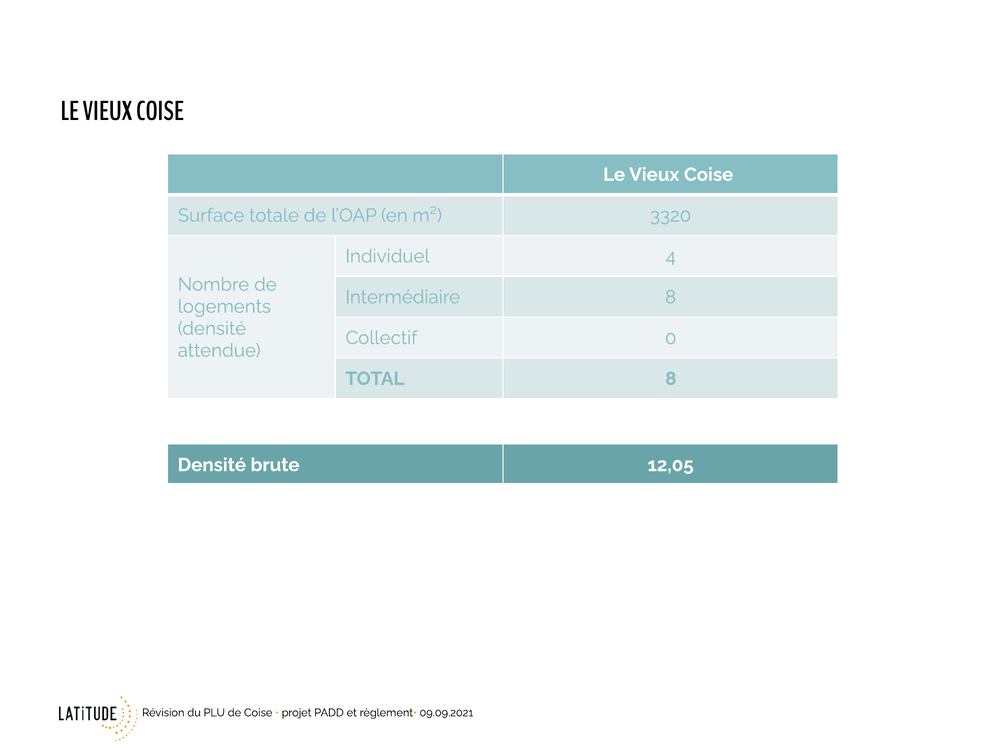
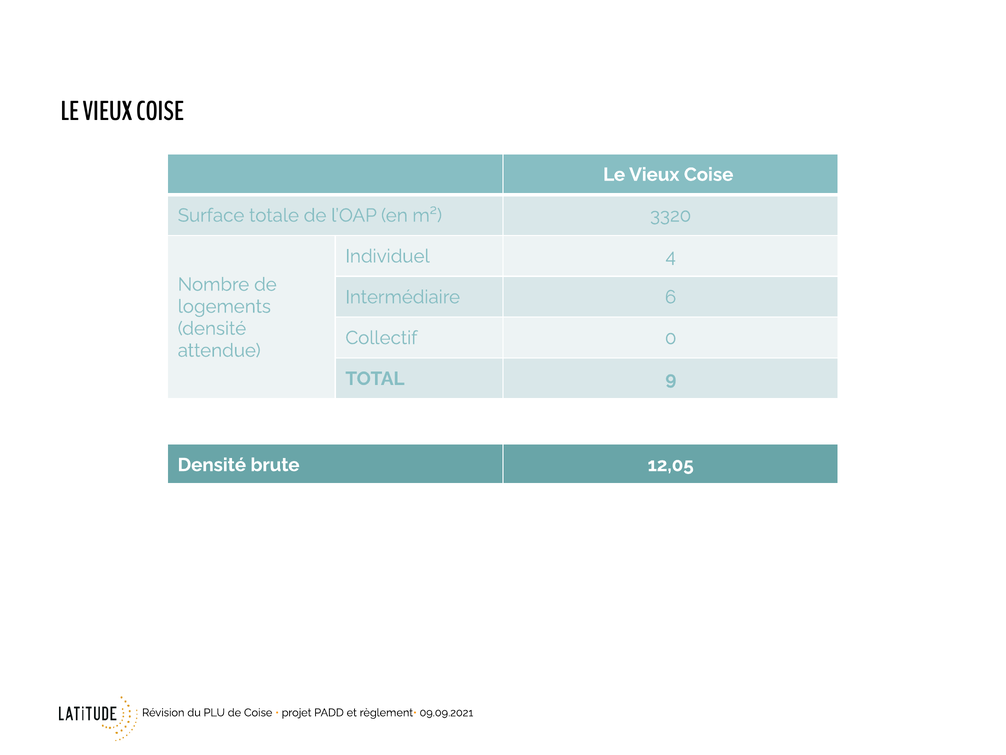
Intermédiaire 8: 8 -> 6 (671, 297)
TOTAL 8: 8 -> 9 (671, 378)
